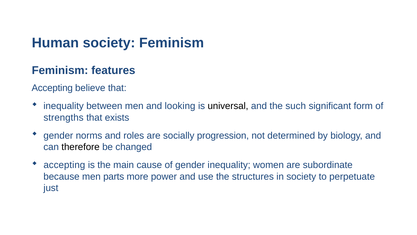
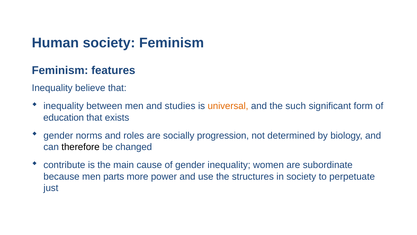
Accepting: Accepting -> Inequality (52, 88)
looking: looking -> studies (180, 106)
universal colour: black -> orange (228, 106)
strengths: strengths -> education (64, 117)
accepting: accepting -> contribute (64, 165)
